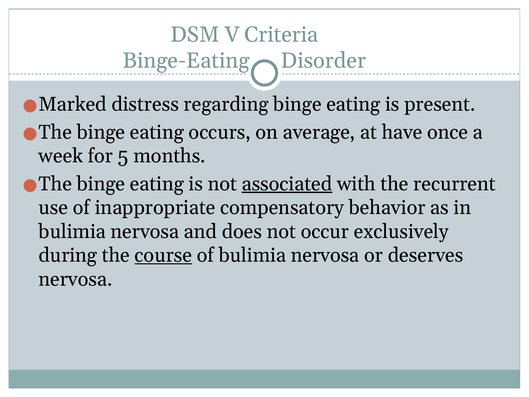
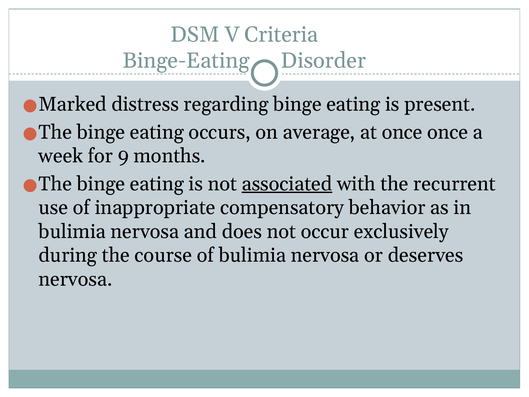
at have: have -> once (402, 132)
5: 5 -> 9 (123, 156)
course underline: present -> none (163, 255)
